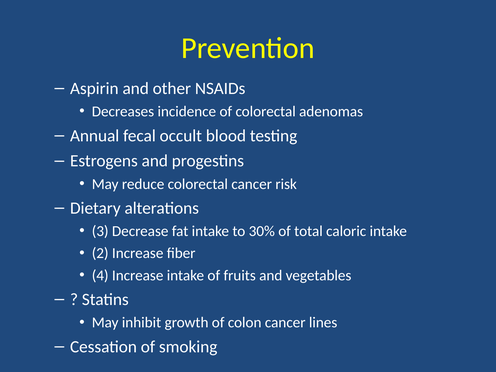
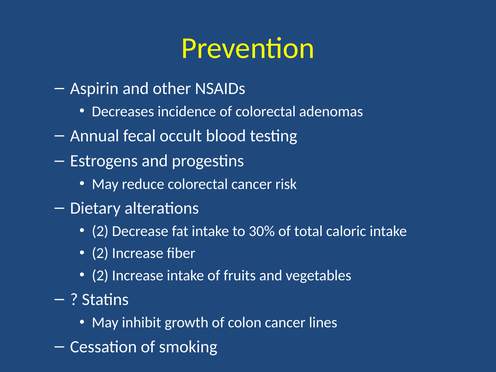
3: 3 -> 2 (100, 231)
4: 4 -> 2 (100, 275)
